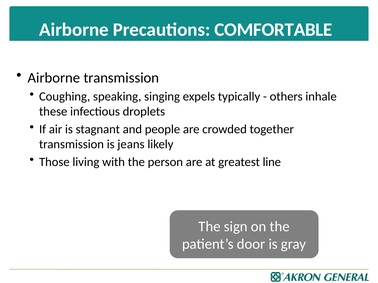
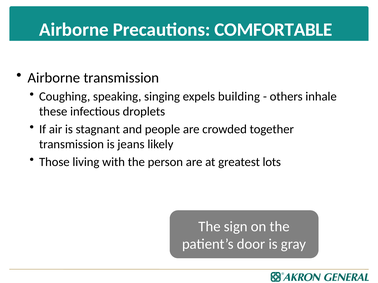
typically: typically -> building (239, 97)
line: line -> lots (272, 162)
